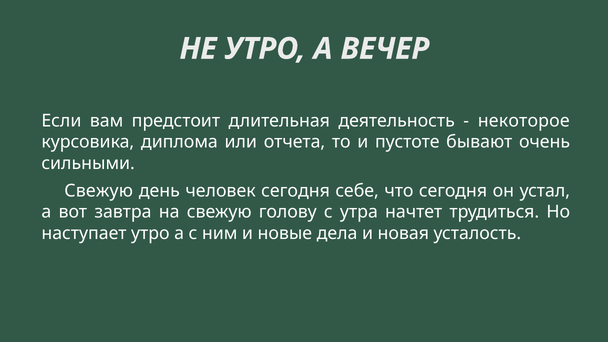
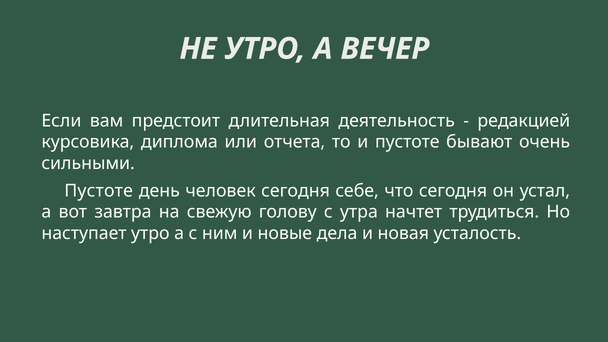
некоторое: некоторое -> редакцией (524, 121)
Свежую: Свежую -> Пустоте (99, 191)
